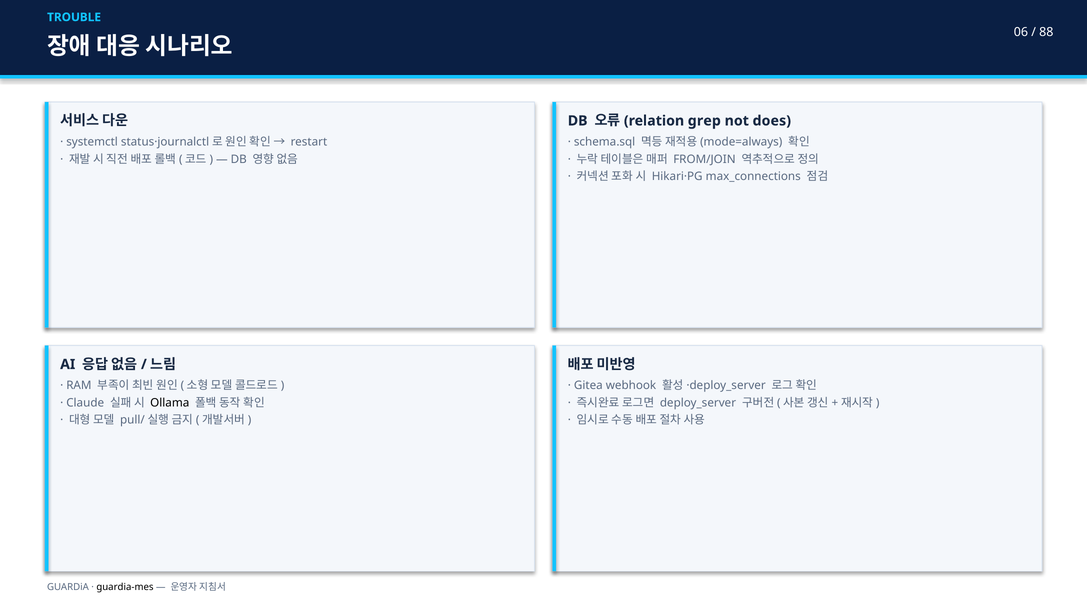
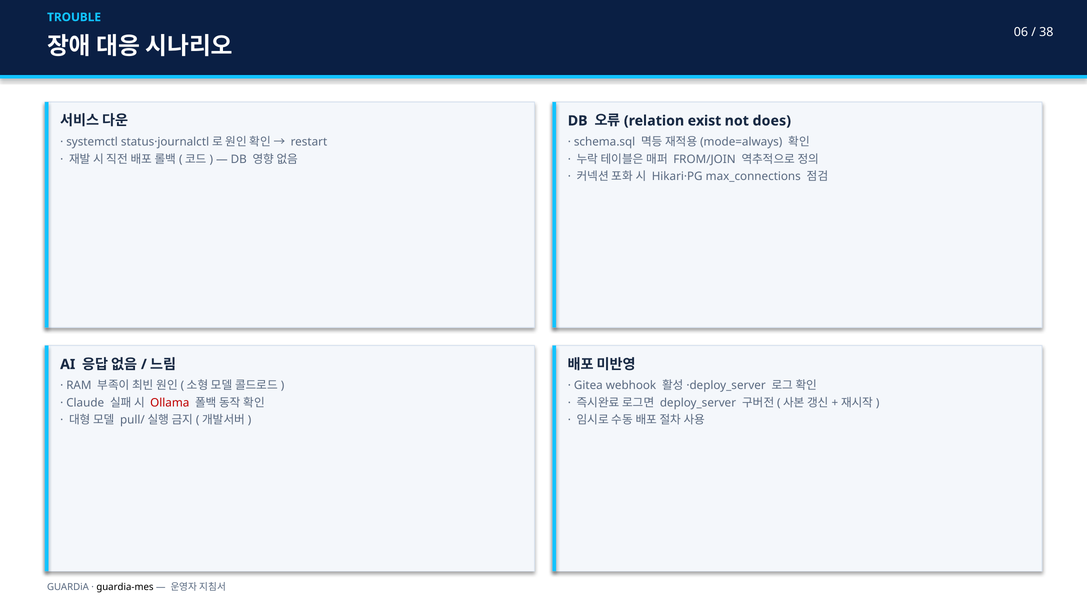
88: 88 -> 38 (1046, 32)
grep: grep -> exist (704, 121)
Ollama colour: black -> red (170, 402)
